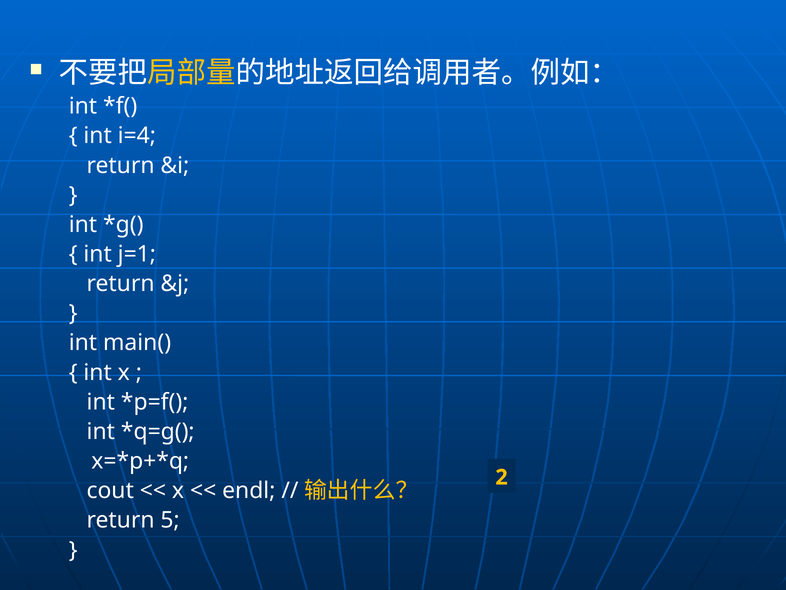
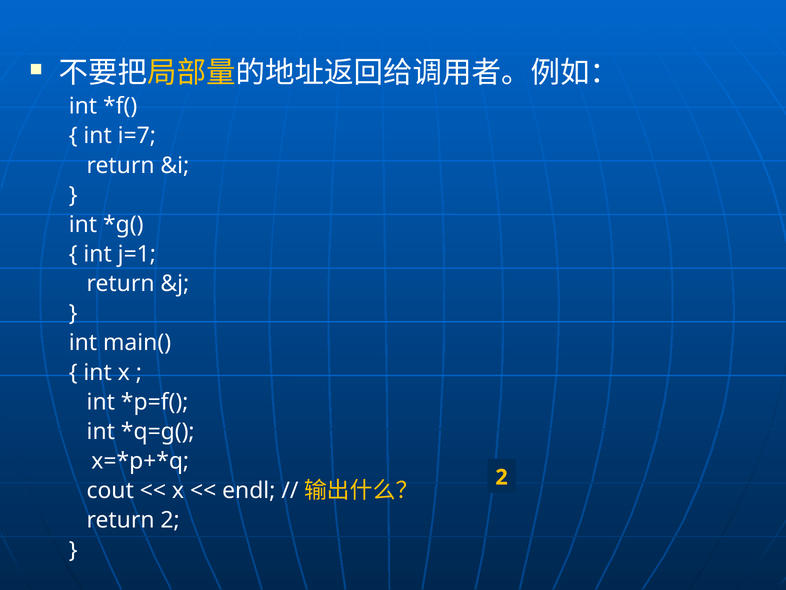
i=4: i=4 -> i=7 (137, 136)
return 5: 5 -> 2 (170, 520)
